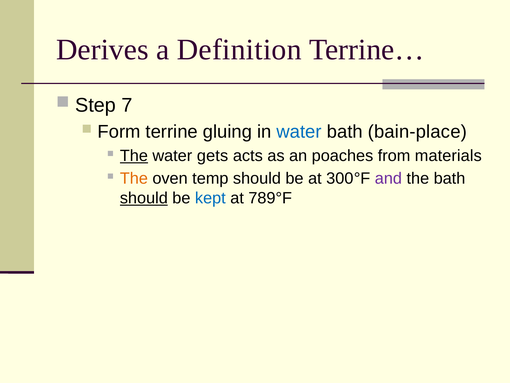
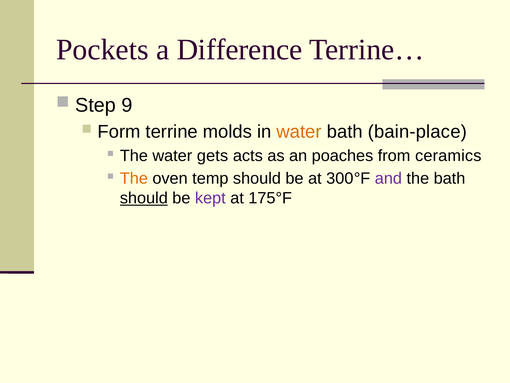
Derives: Derives -> Pockets (102, 49)
Definition: Definition -> Difference (239, 49)
7: 7 -> 9 (127, 105)
gluing: gluing -> molds (228, 132)
water colour: blue -> orange (299, 132)
The underline: present -> none (134, 156)
materials: materials -> ceramics (448, 156)
kept colour: blue -> purple (210, 198)
789°F: 789°F -> 175°F (270, 198)
